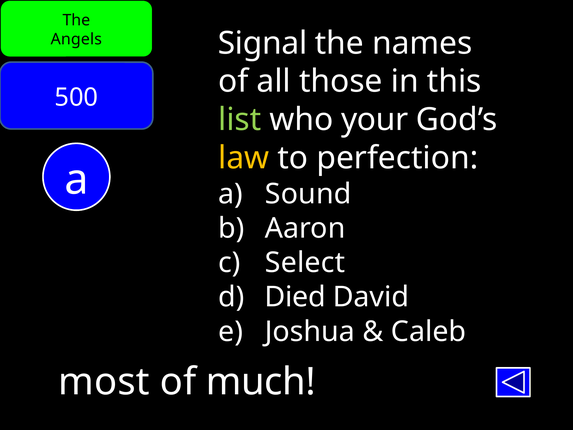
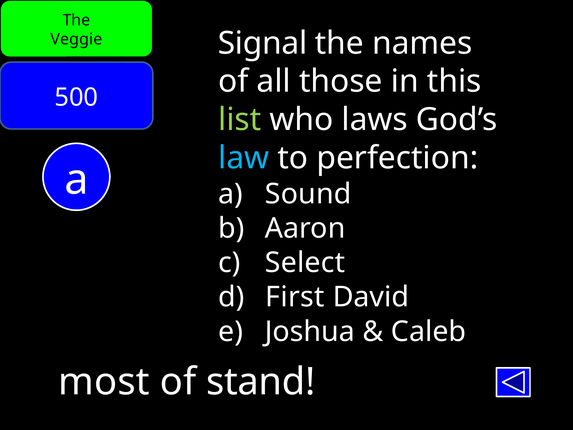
Angels: Angels -> Veggie (76, 39)
your: your -> laws (375, 120)
law colour: yellow -> light blue (244, 158)
Died: Died -> First (295, 297)
much: much -> stand (261, 382)
